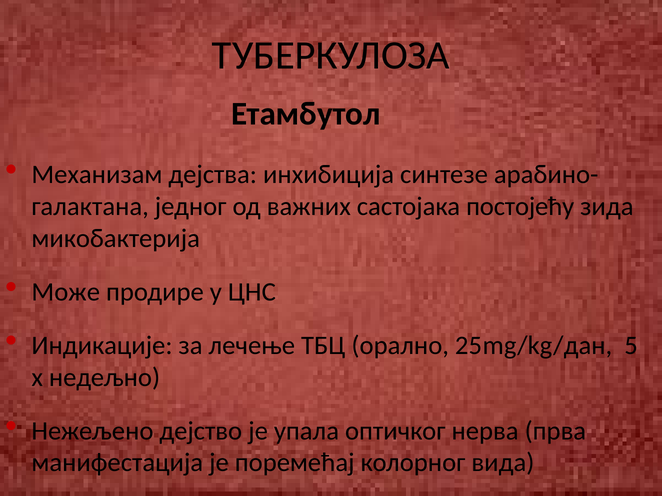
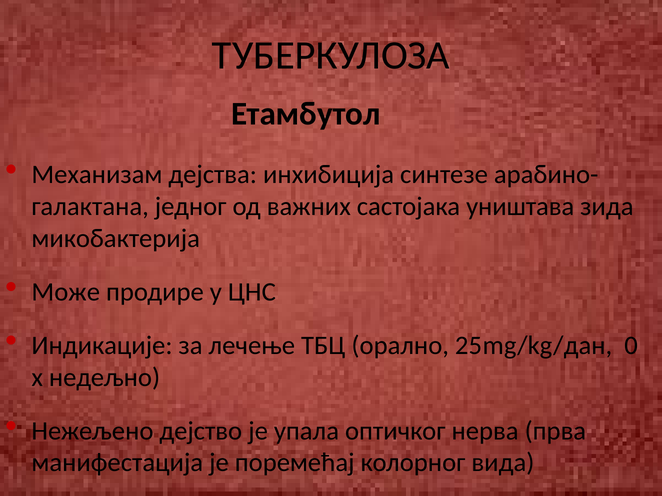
постојећу: постојећу -> уништава (520, 207)
5: 5 -> 0 (631, 346)
